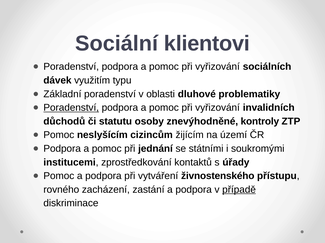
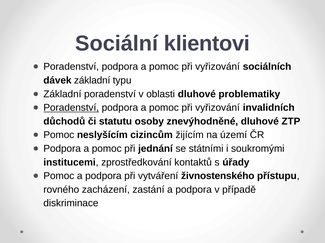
dávek využitím: využitím -> základní (92, 81)
znevýhodněné kontroly: kontroly -> dluhové (260, 122)
případě underline: present -> none (239, 190)
